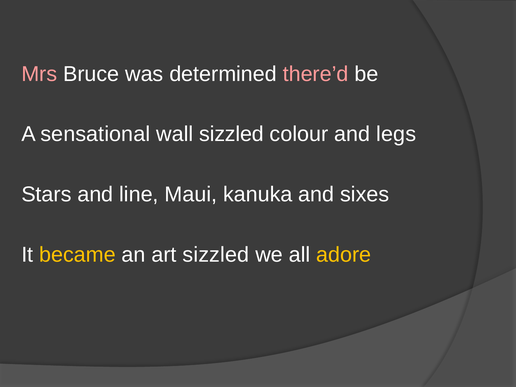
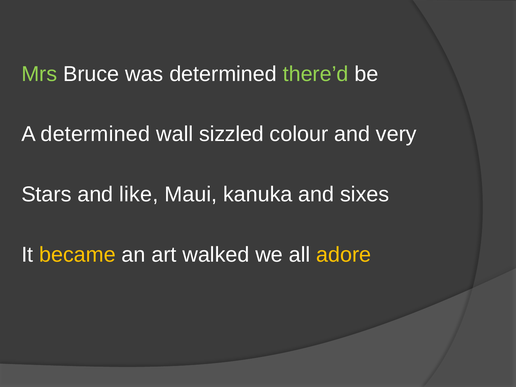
Mrs colour: pink -> light green (39, 74)
there’d colour: pink -> light green (316, 74)
A sensational: sensational -> determined (95, 134)
legs: legs -> very (396, 134)
line: line -> like (139, 194)
art sizzled: sizzled -> walked (216, 255)
